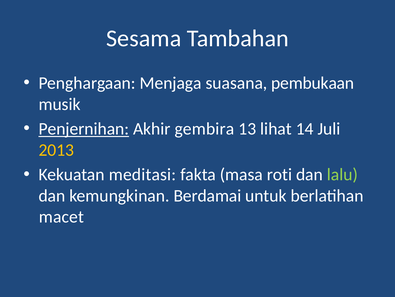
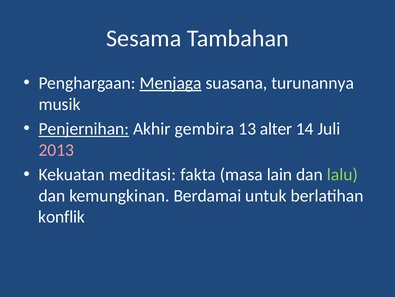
Menjaga underline: none -> present (171, 83)
pembukaan: pembukaan -> turunannya (313, 83)
lihat: lihat -> alter (276, 129)
2013 colour: yellow -> pink (56, 150)
roti: roti -> lain (279, 174)
macet: macet -> konflik (62, 216)
